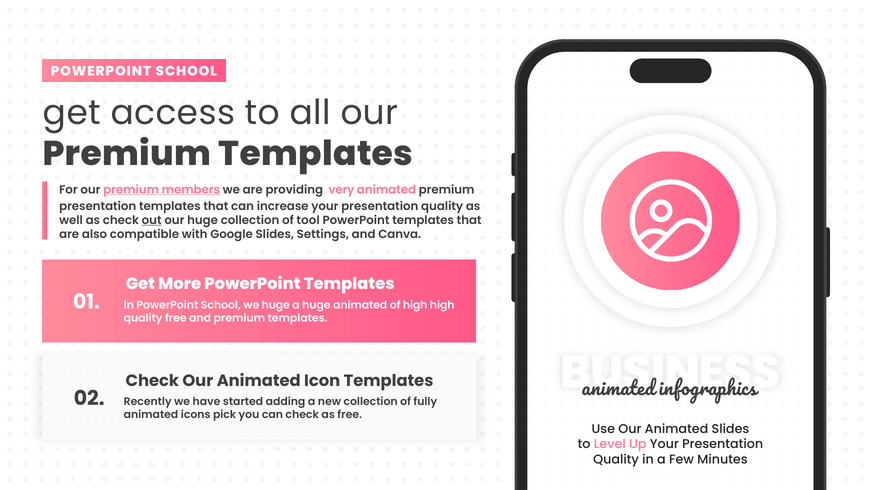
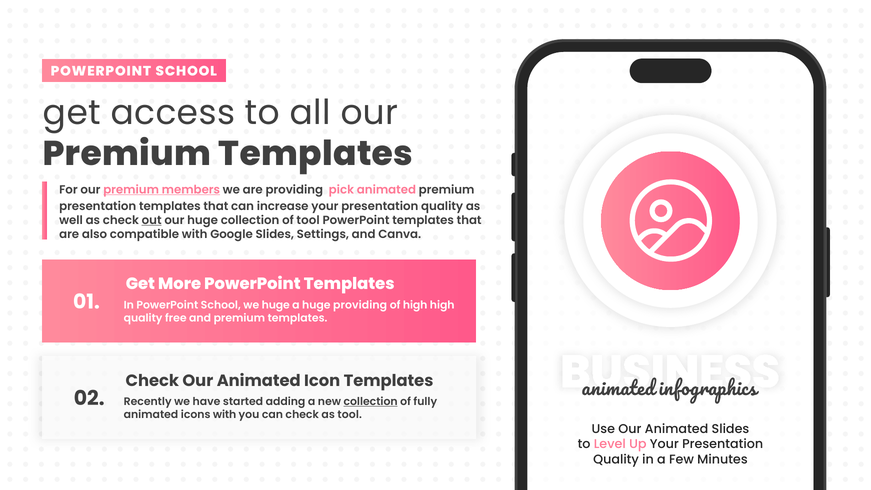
very: very -> pick (341, 190)
huge animated: animated -> providing (360, 305)
collection underline: none -> present (371, 402)
icons pick: pick -> with (225, 415)
as free: free -> tool (350, 415)
